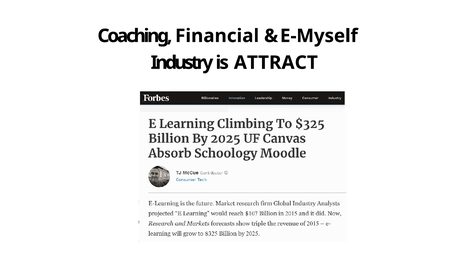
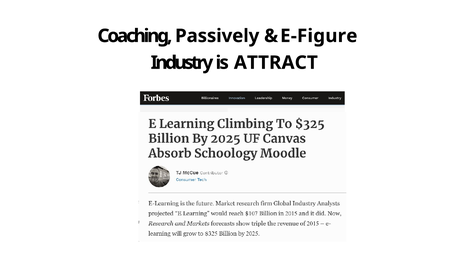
Financial: Financial -> Passively (217, 36)
E-Myself: E-Myself -> E-Figure (319, 36)
